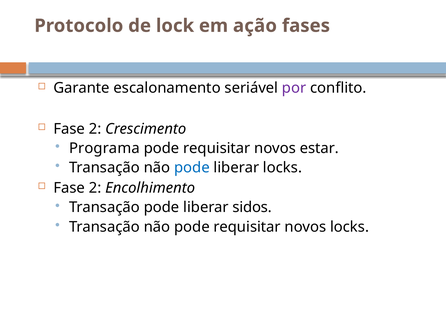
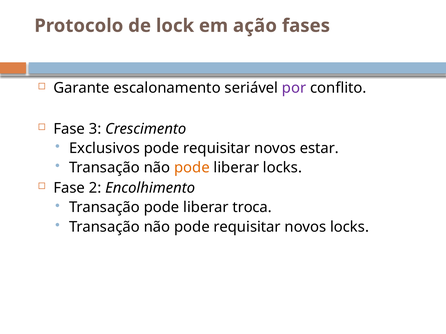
2: 2 -> 3 (95, 129)
Programa: Programa -> Exclusivos (104, 148)
pode colour: blue -> orange (192, 168)
sidos: sidos -> troca (252, 208)
